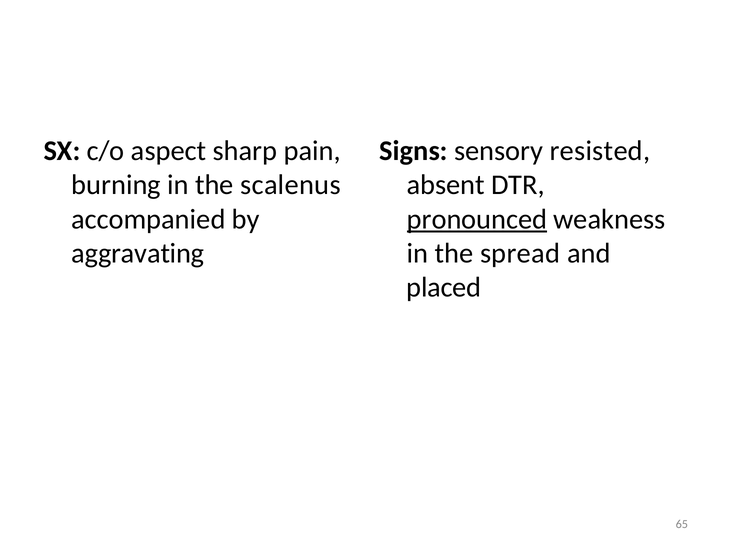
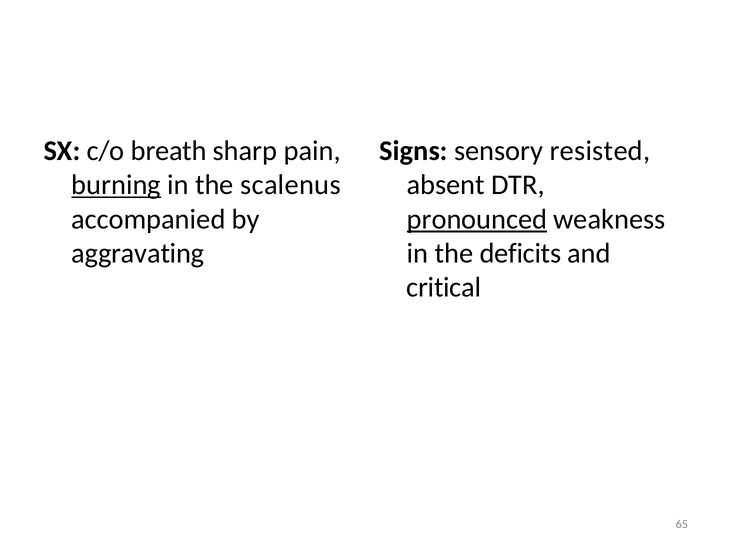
aspect: aspect -> breath (169, 151)
burning underline: none -> present (116, 185)
spread: spread -> deficits (520, 253)
placed: placed -> critical (444, 288)
